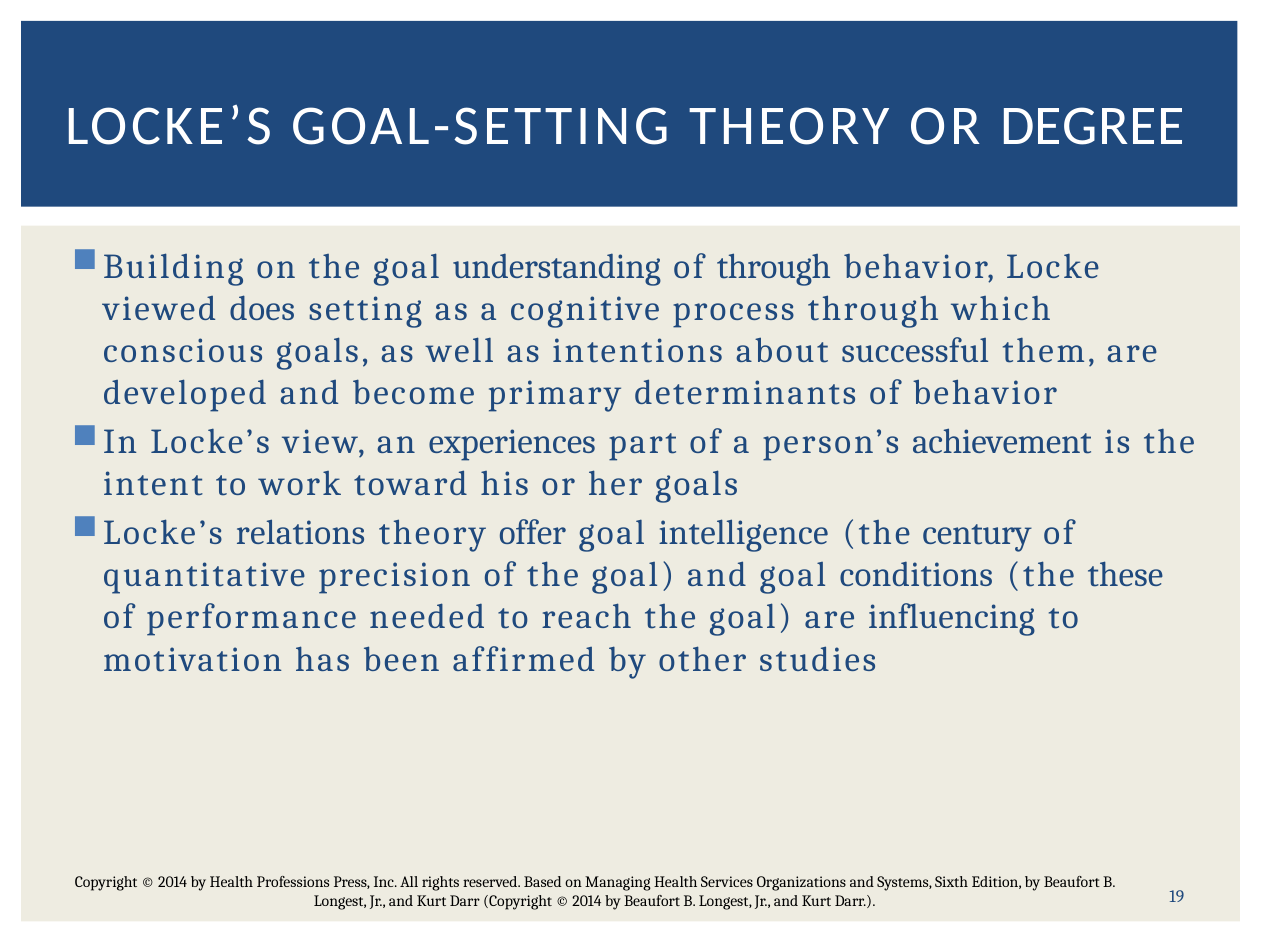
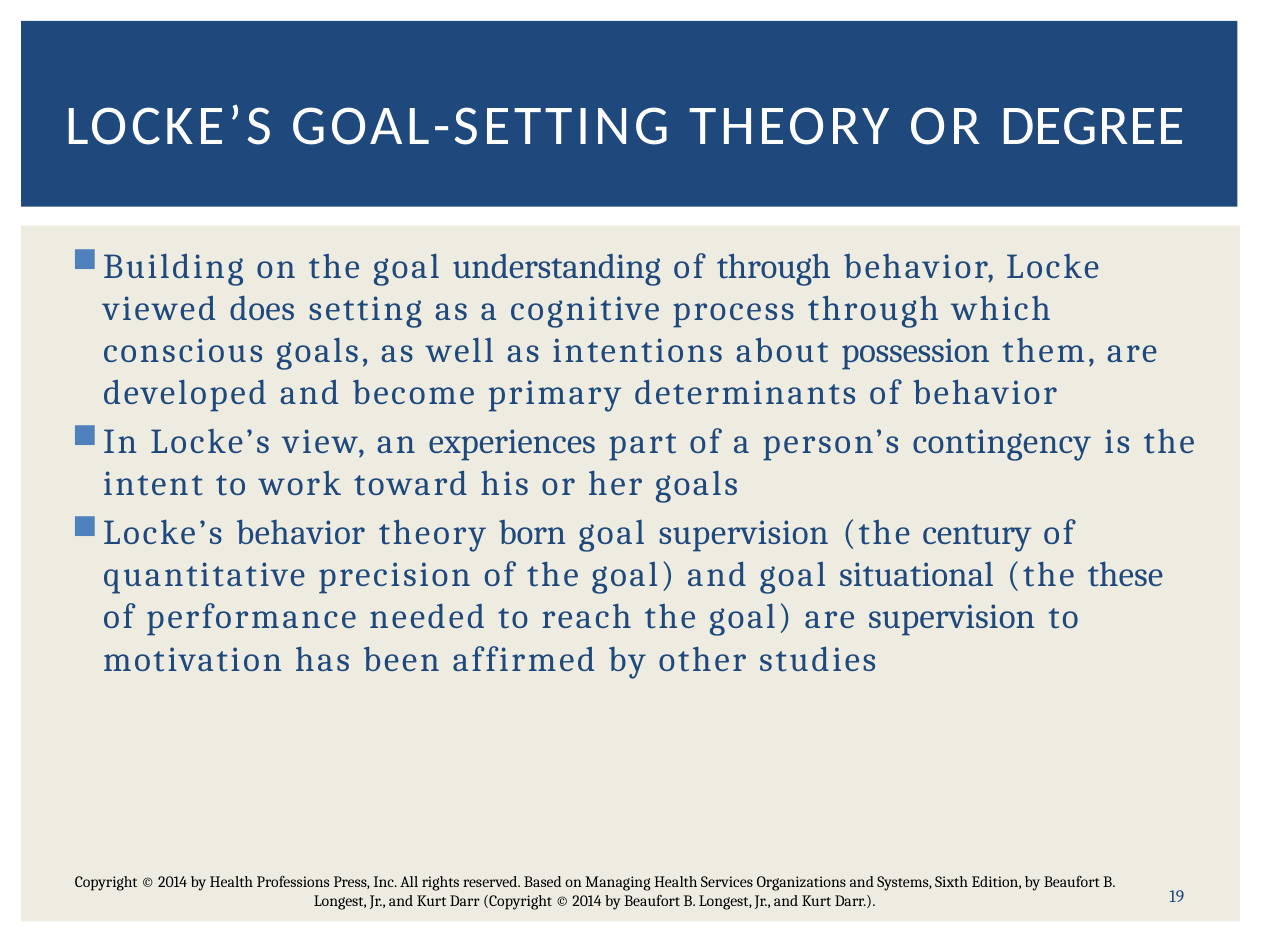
successful: successful -> possession (916, 351)
achievement: achievement -> contingency (1002, 442)
relations: relations -> behavior (301, 534)
offer: offer -> born (532, 534)
goal intelligence: intelligence -> supervision (744, 534)
conditions: conditions -> situational (917, 576)
are influencing: influencing -> supervision (952, 618)
